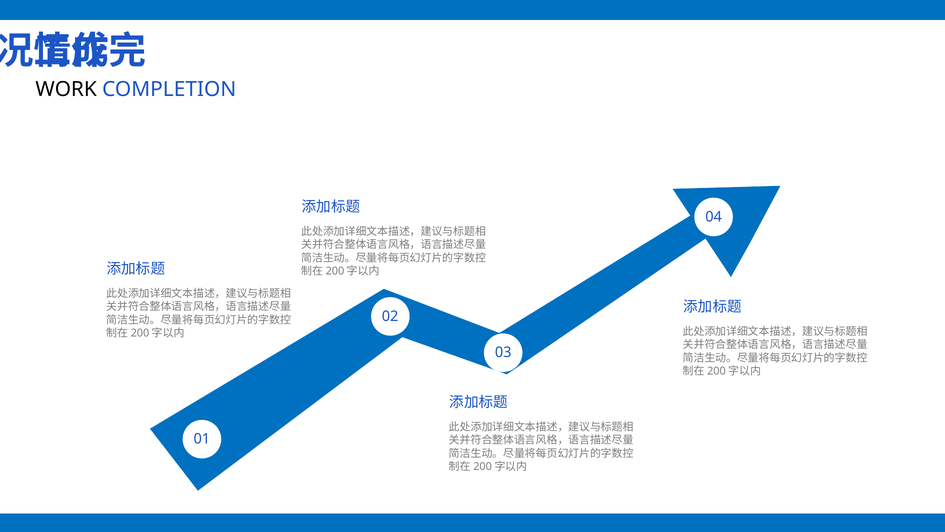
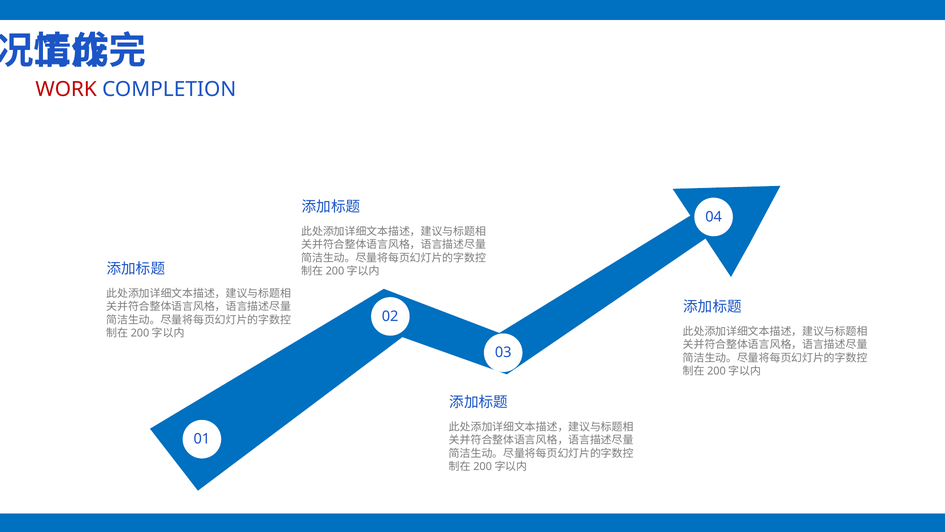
WORK colour: black -> red (66, 89)
